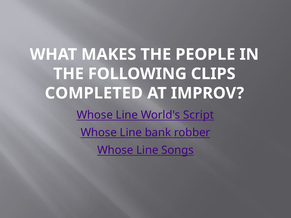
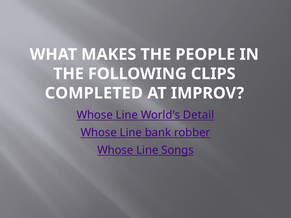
Script: Script -> Detail (199, 115)
